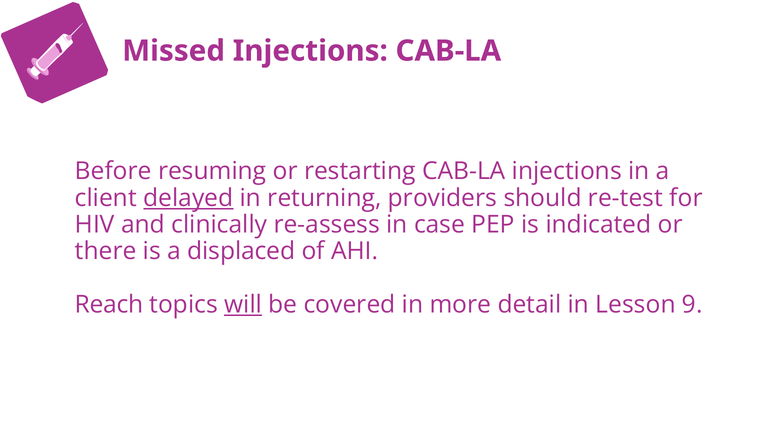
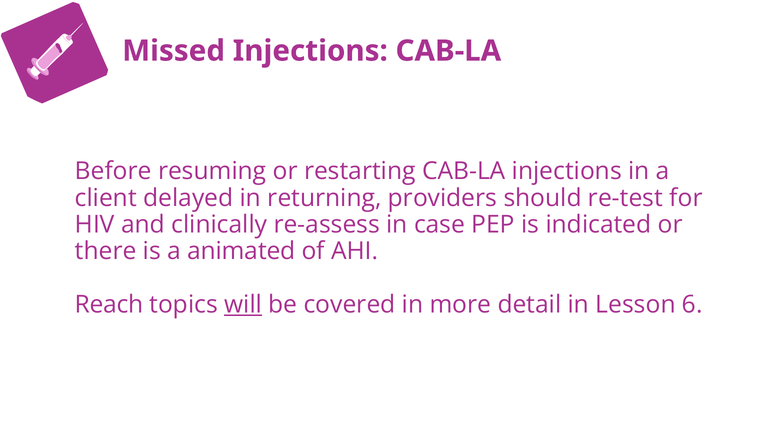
delayed underline: present -> none (188, 198)
displaced: displaced -> animated (241, 251)
9: 9 -> 6 (692, 305)
